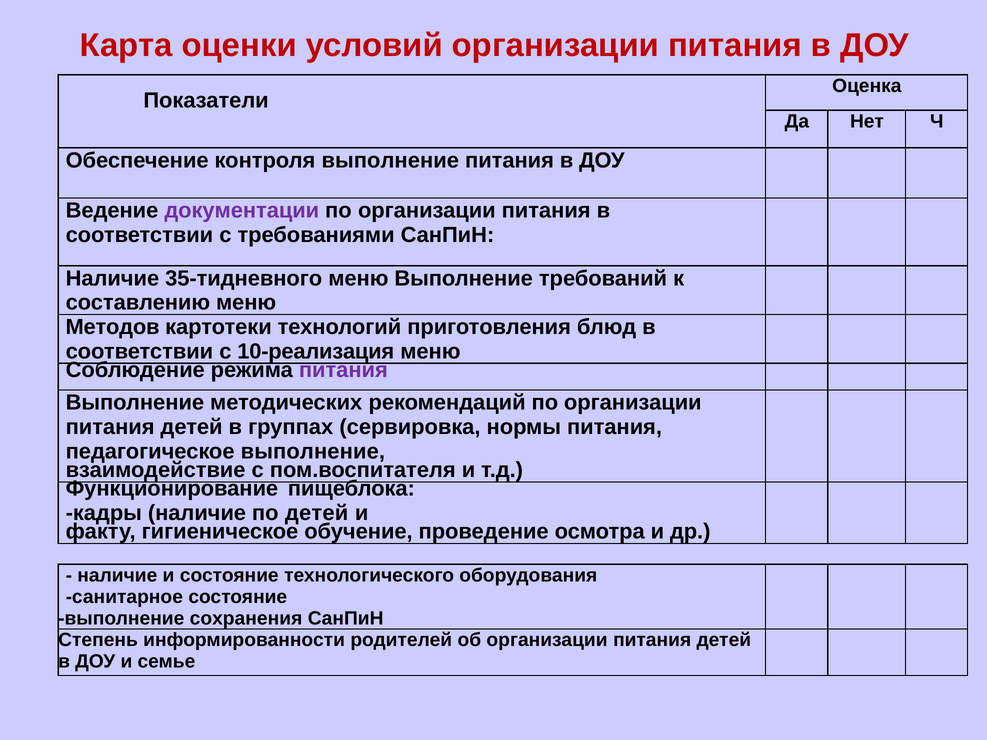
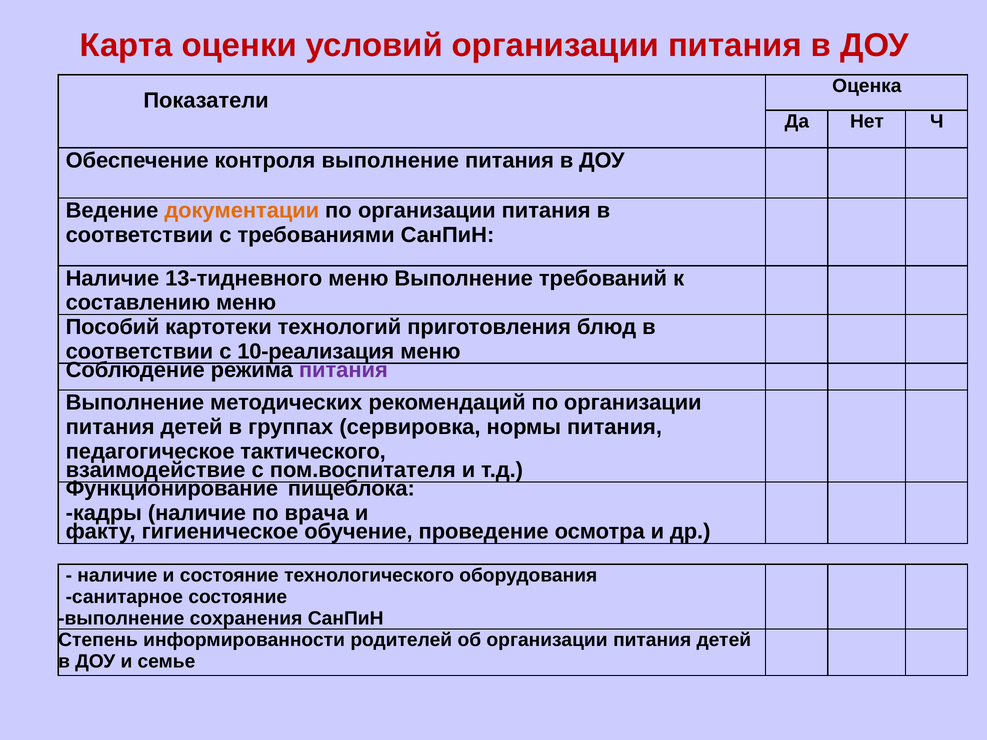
документации colour: purple -> orange (242, 211)
35-тидневного: 35-тидневного -> 13-тидневного (244, 278)
Методов: Методов -> Пособий (113, 327)
педагогическое выполнение: выполнение -> тактического (313, 451)
по детей: детей -> врача (317, 513)
